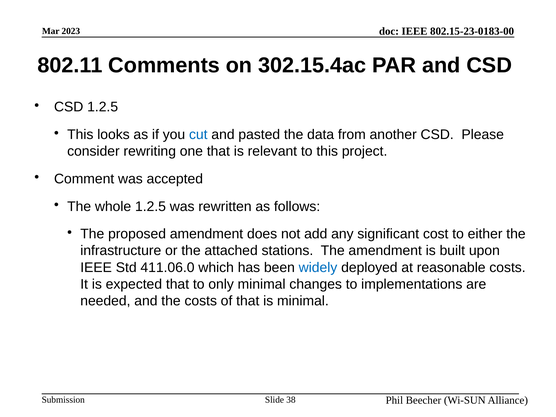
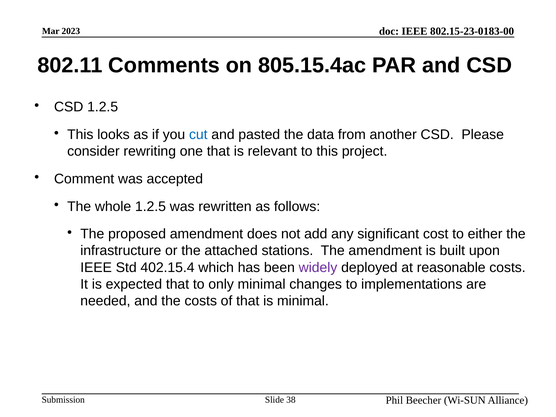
302.15.4ac: 302.15.4ac -> 805.15.4ac (312, 65)
411.06.0: 411.06.0 -> 402.15.4 (167, 267)
widely colour: blue -> purple (318, 267)
